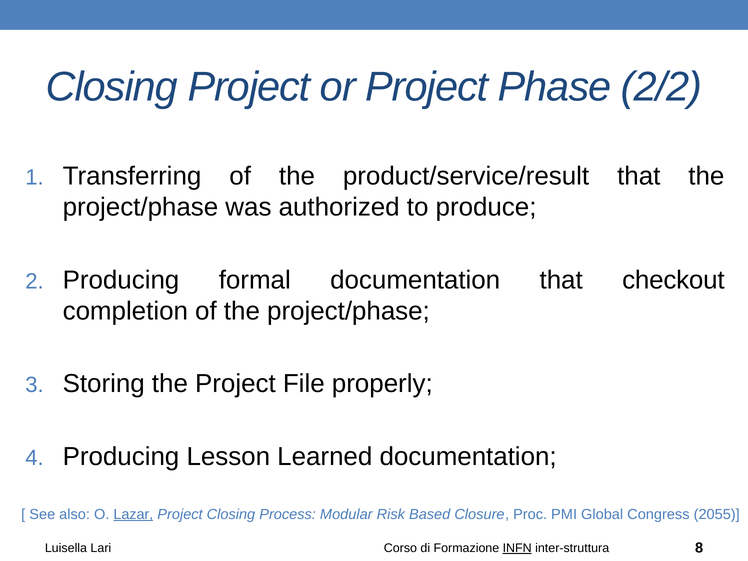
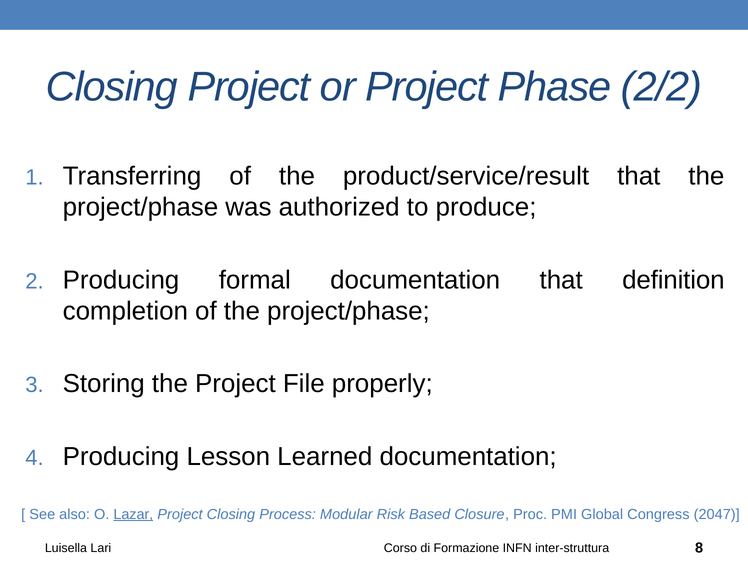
checkout: checkout -> definition (673, 280)
2055: 2055 -> 2047 (717, 514)
INFN underline: present -> none (517, 548)
